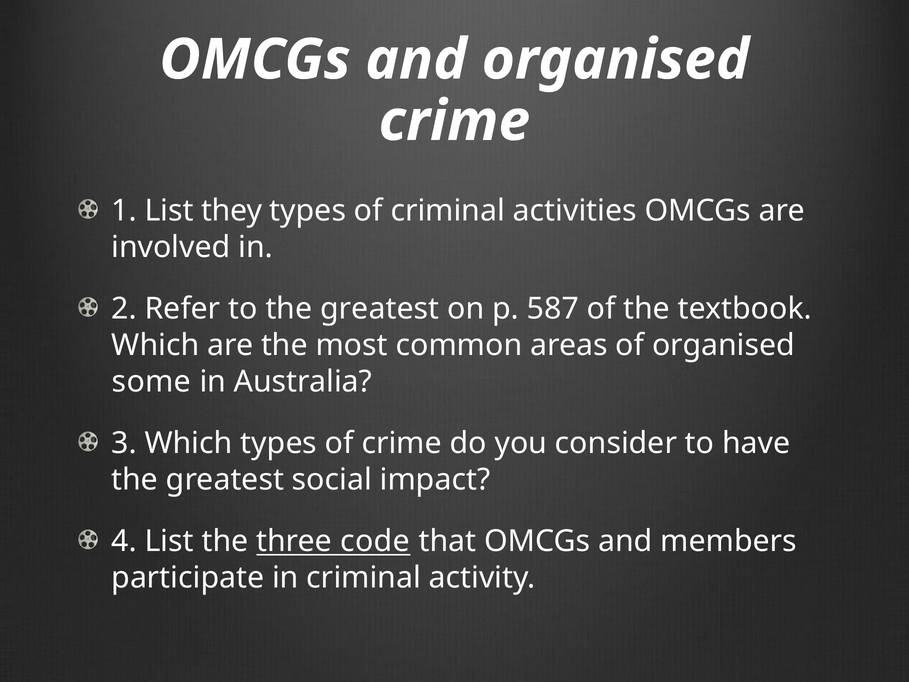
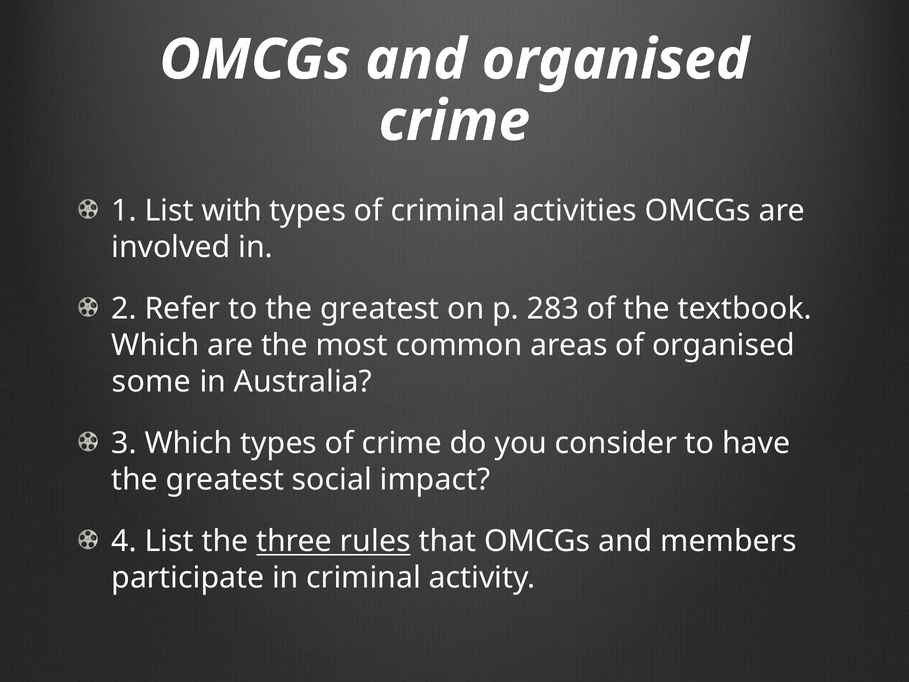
they: they -> with (232, 211)
587: 587 -> 283 (553, 309)
code: code -> rules (375, 541)
